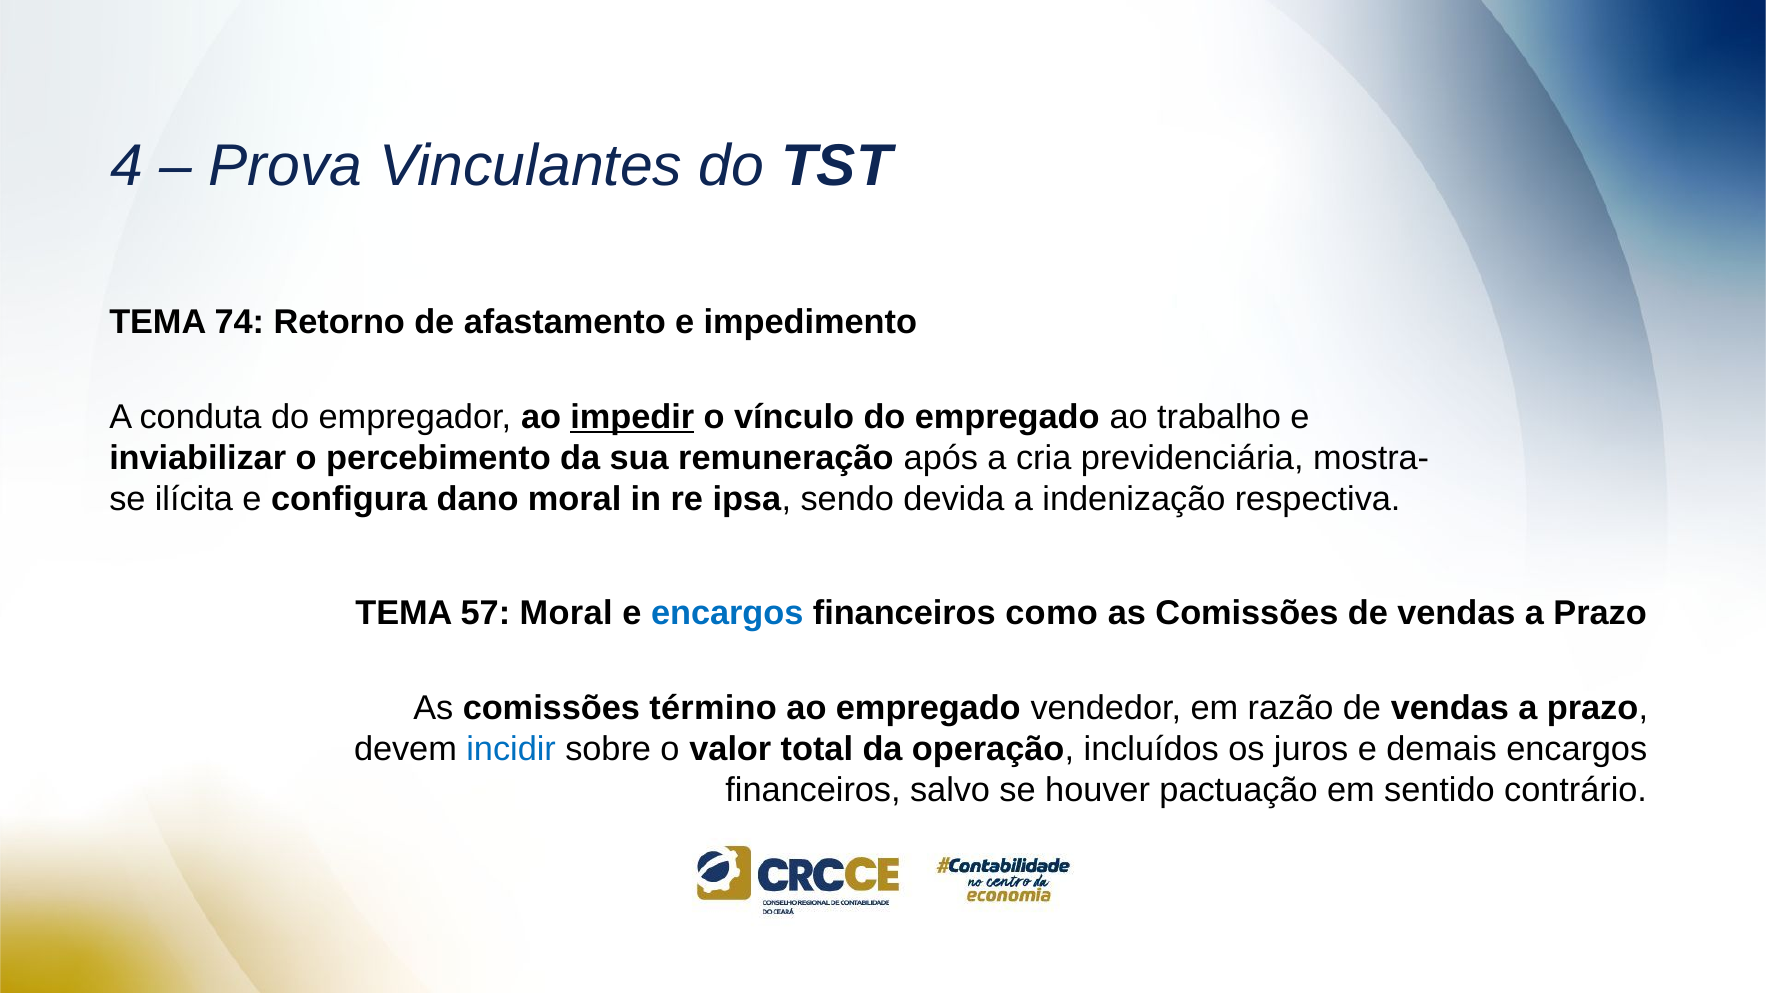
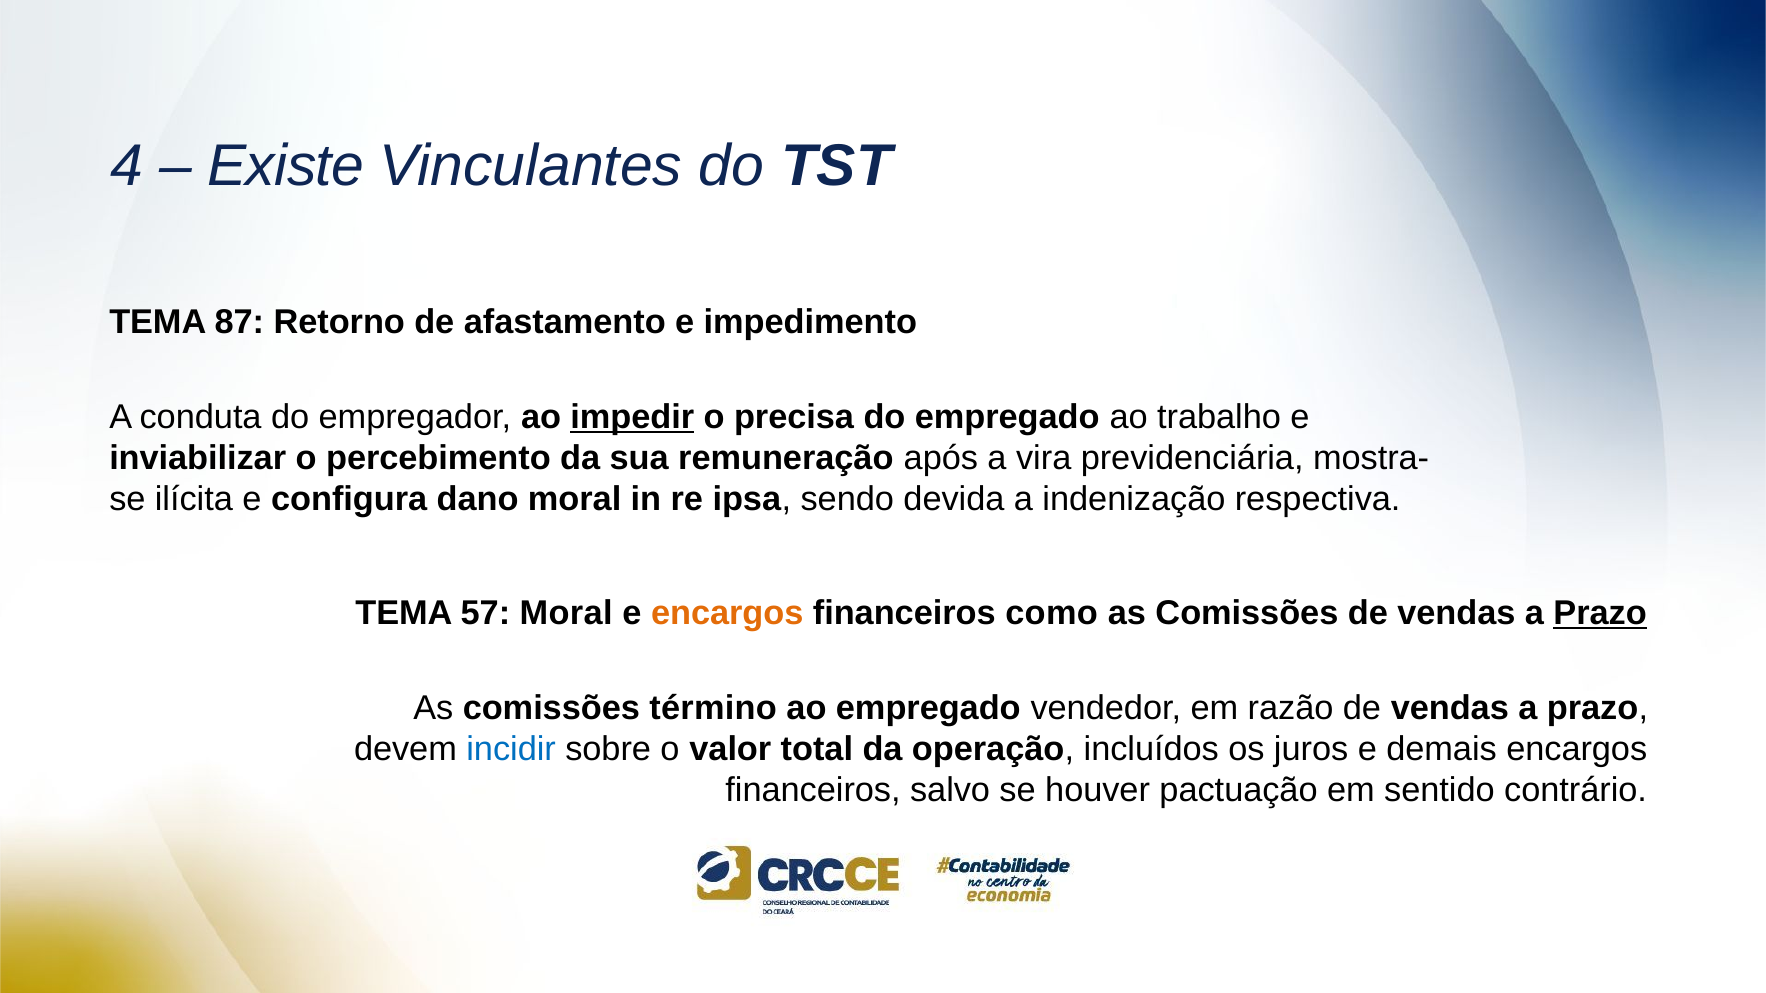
Prova: Prova -> Existe (286, 166)
74: 74 -> 87 (239, 323)
vínculo: vínculo -> precisa (794, 417)
cria: cria -> vira (1044, 458)
encargos colour: blue -> orange (727, 614)
Prazo underline: none -> present (1600, 614)
